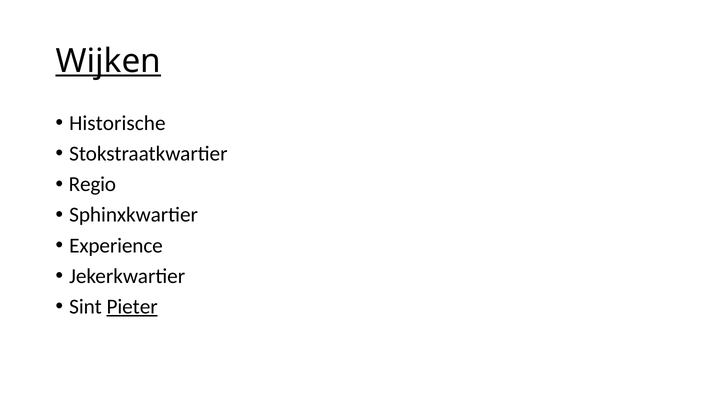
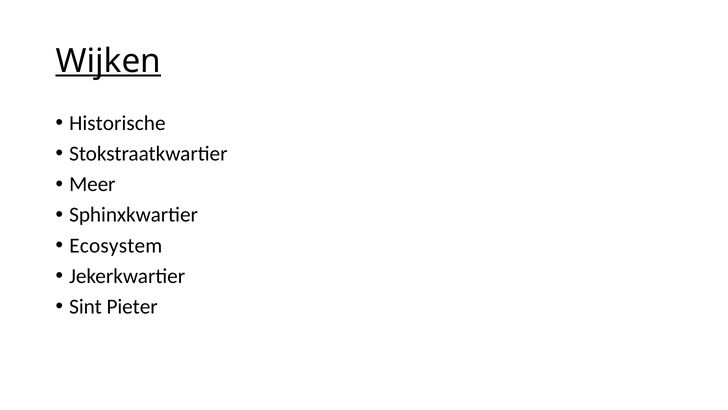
Regio: Regio -> Meer (92, 184)
Experience: Experience -> Ecosystem (116, 245)
Pieter underline: present -> none (132, 306)
